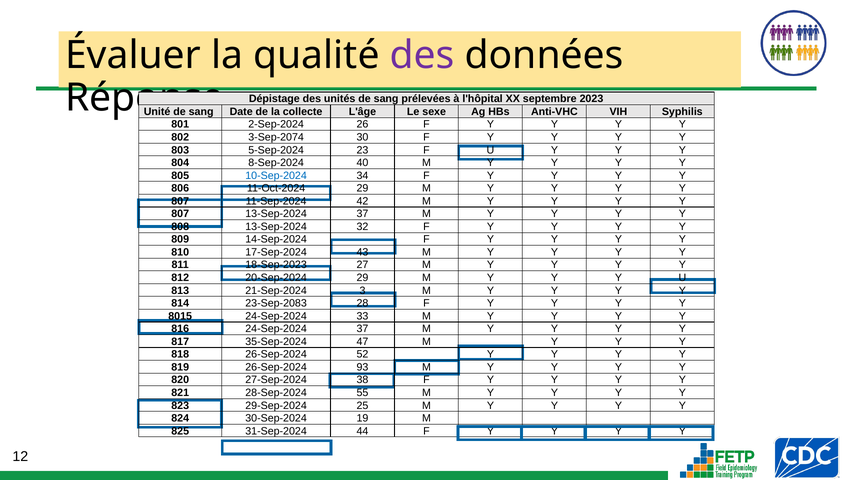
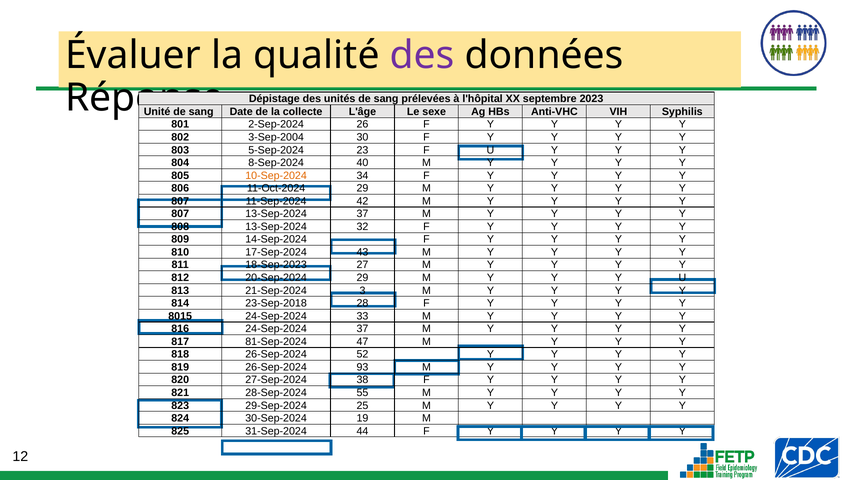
3-Sep-2074: 3-Sep-2074 -> 3-Sep-2004 (276, 137)
10-Sep-2024 colour: blue -> orange (276, 175)
23-Sep-2083: 23-Sep-2083 -> 23-Sep-2018 (276, 303)
35-Sep-2024: 35-Sep-2024 -> 81-Sep-2024 (276, 341)
